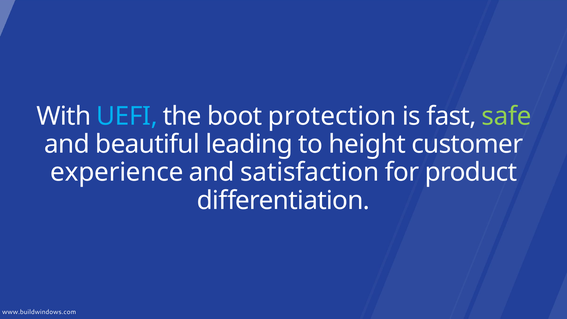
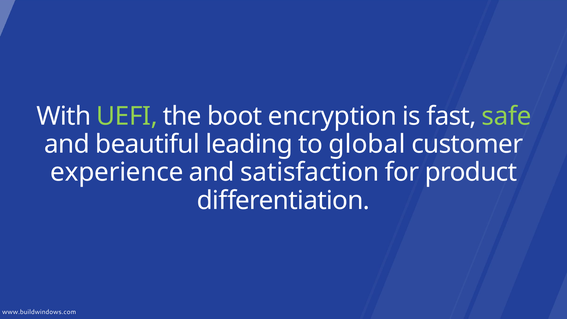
UEFI colour: light blue -> light green (127, 116)
protection: protection -> encryption (332, 116)
height: height -> global (367, 144)
